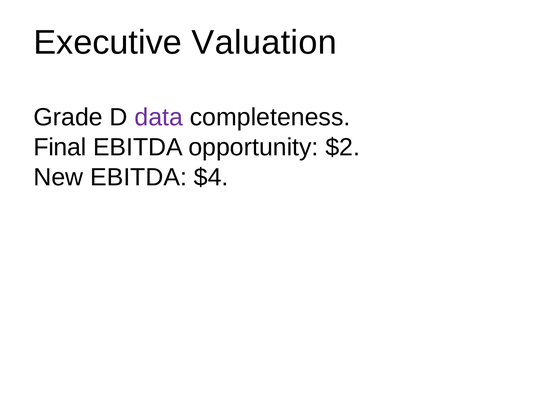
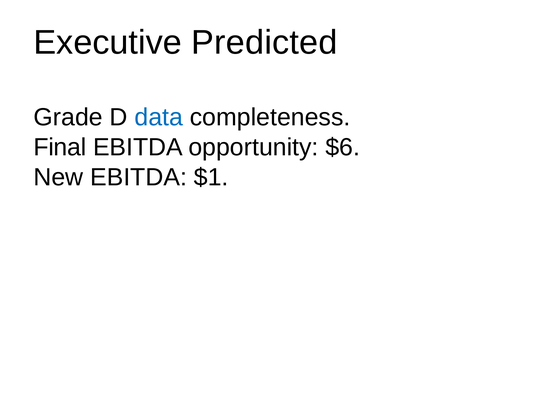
Valuation: Valuation -> Predicted (264, 43)
data colour: purple -> blue (159, 117)
$2: $2 -> $6 (343, 147)
$4: $4 -> $1 (211, 177)
